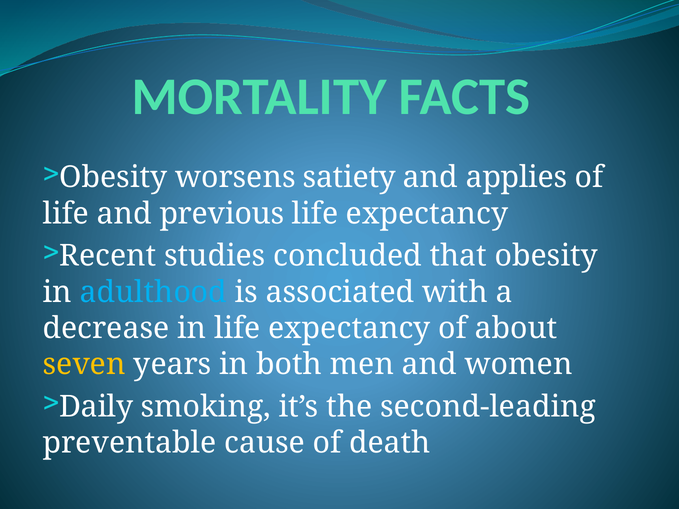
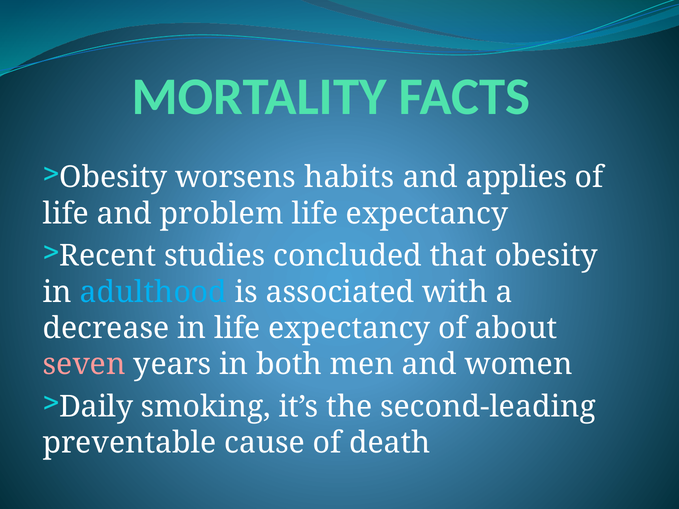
satiety: satiety -> habits (349, 177)
previous: previous -> problem (222, 214)
seven colour: yellow -> pink (84, 365)
